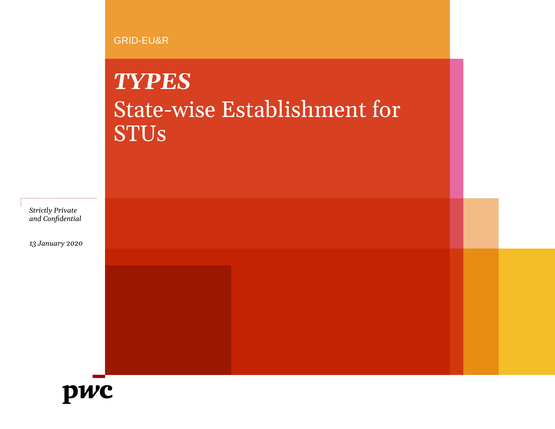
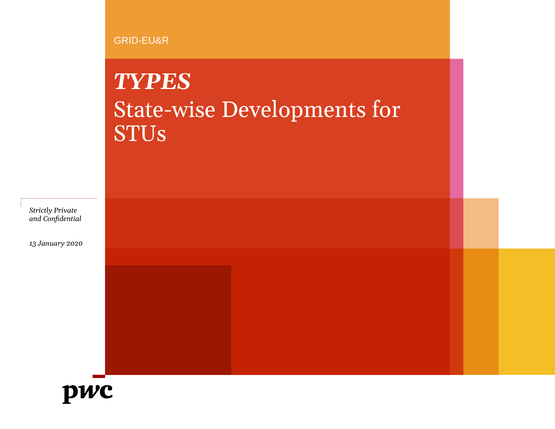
Establishment: Establishment -> Developments (294, 110)
